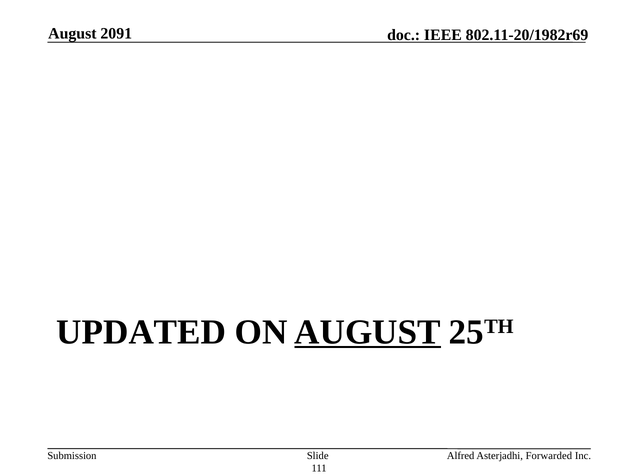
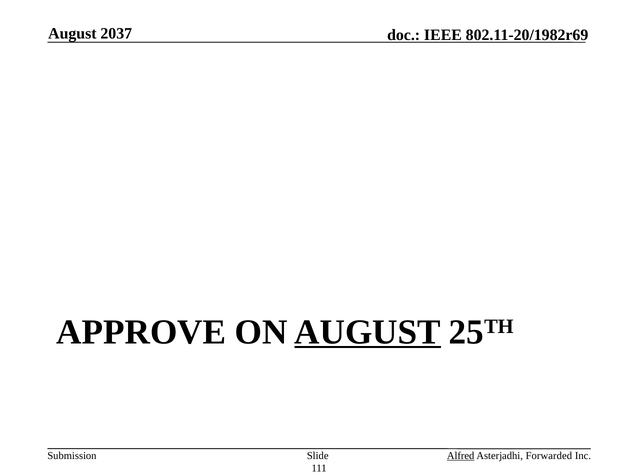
2091: 2091 -> 2037 (116, 34)
UPDATED: UPDATED -> APPROVE (141, 332)
Alfred underline: none -> present (461, 455)
